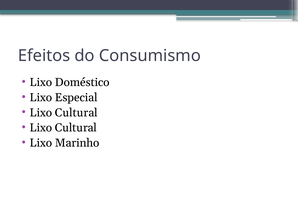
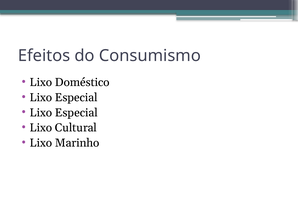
Cultural: Cultural -> Especial (76, 113)
